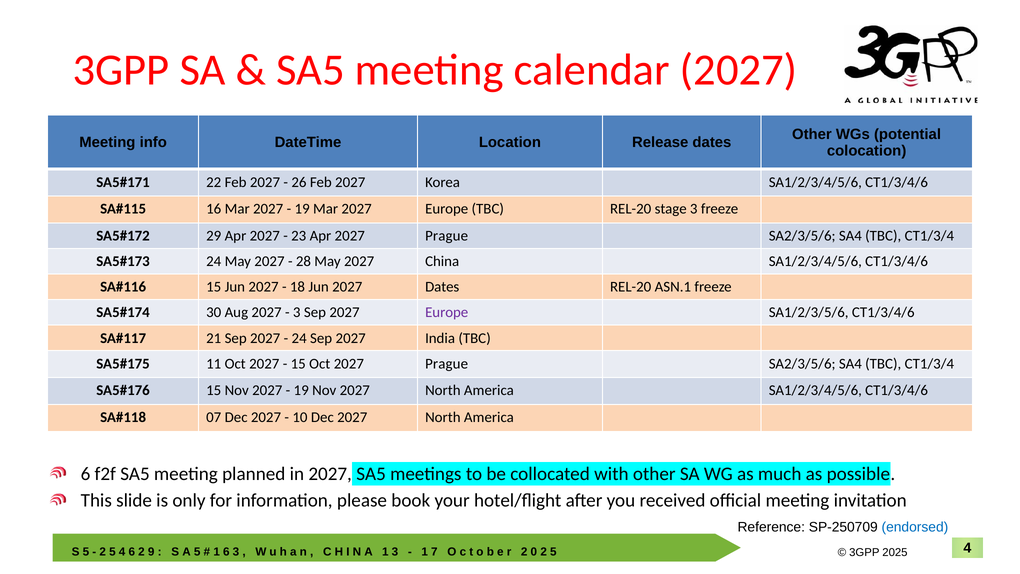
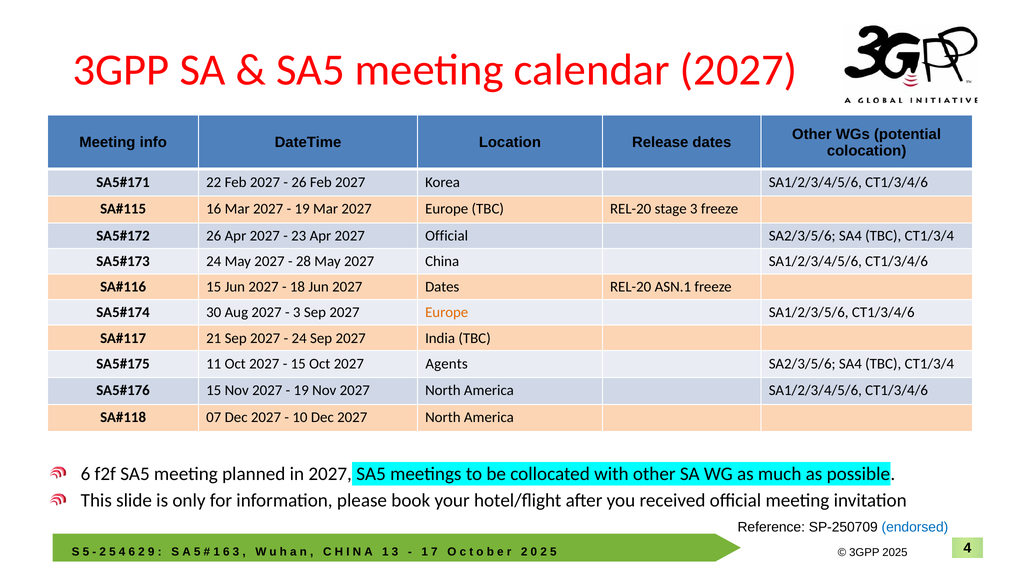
29: 29 -> 26 (214, 236)
Apr 2027 Prague: Prague -> Official (447, 236)
Europe colour: purple -> orange (447, 312)
Oct 2027 Prague: Prague -> Agents (447, 363)
